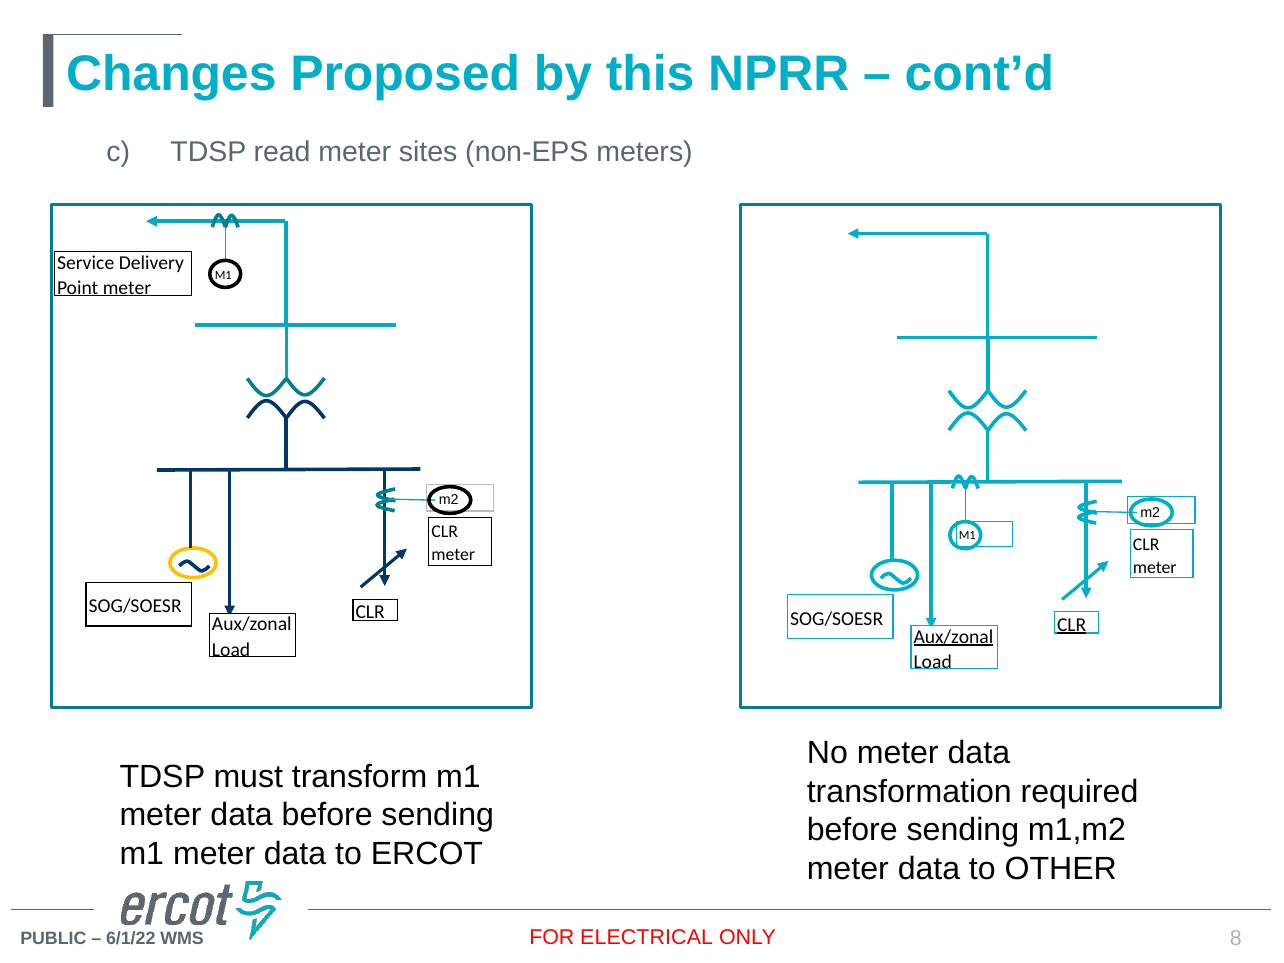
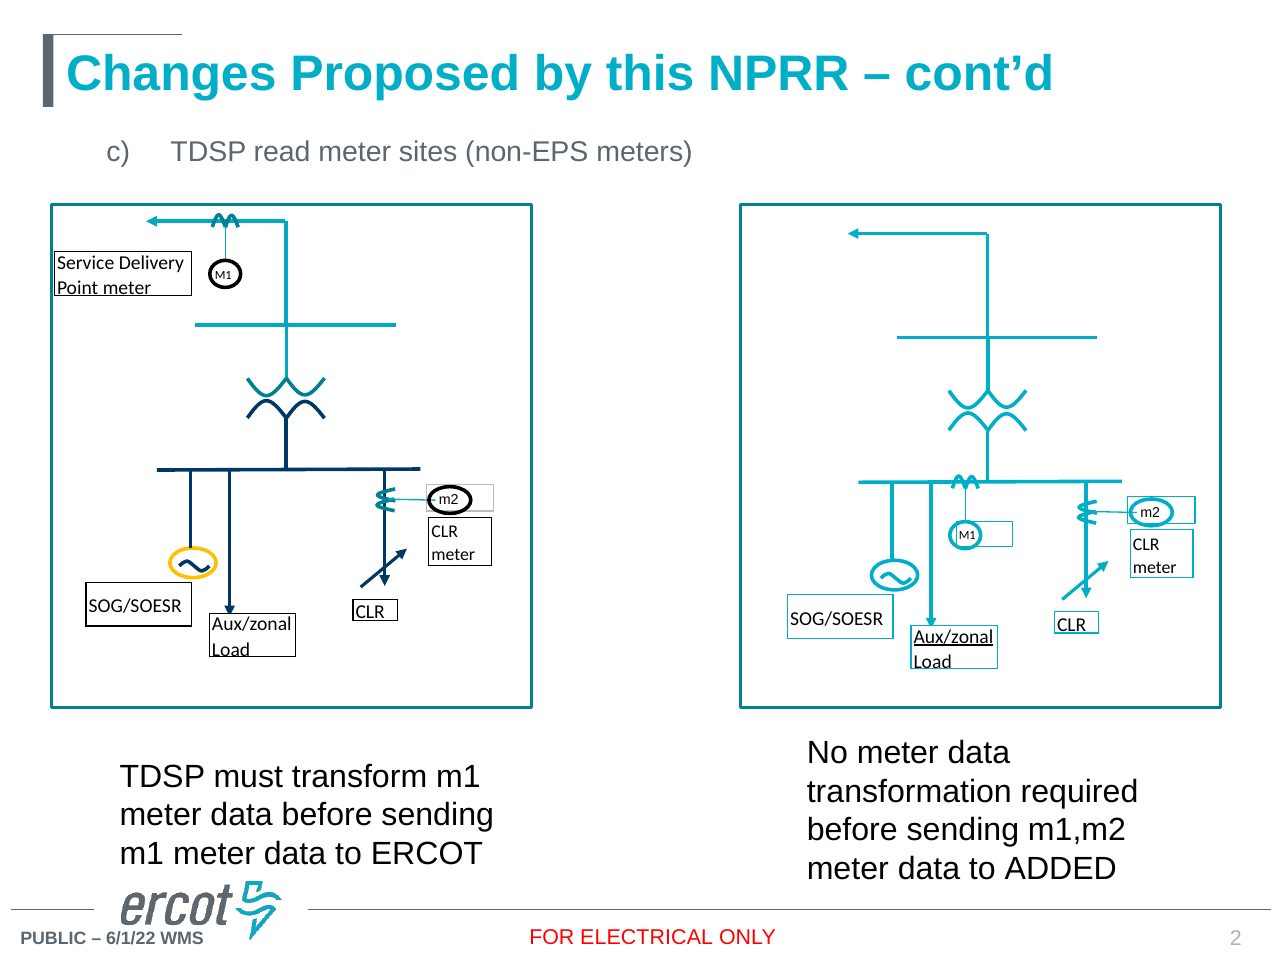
CLR underline: present -> none (1072, 625)
OTHER: OTHER -> ADDED (1061, 869)
8: 8 -> 2 (1236, 938)
